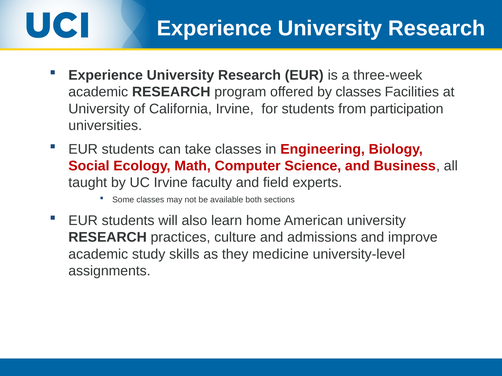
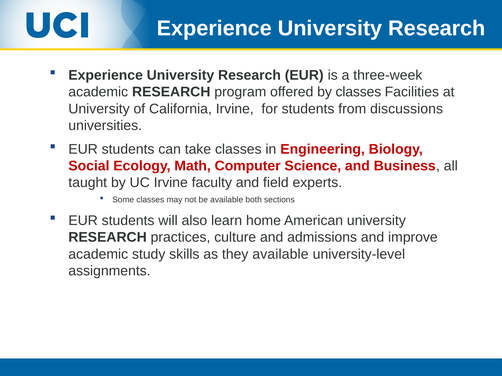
participation: participation -> discussions (407, 109)
they medicine: medicine -> available (280, 254)
